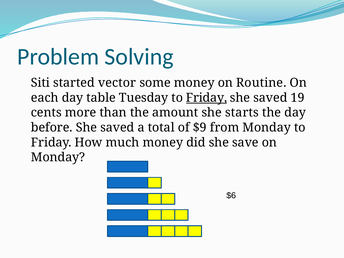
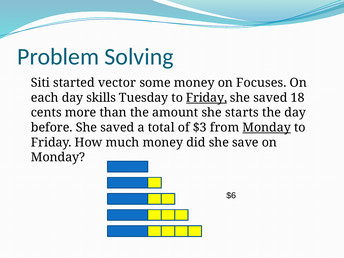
Routine: Routine -> Focuses (261, 83)
table: table -> skills (101, 98)
19: 19 -> 18 (298, 98)
$9: $9 -> $3 (200, 128)
Monday underline: none -> present (267, 128)
